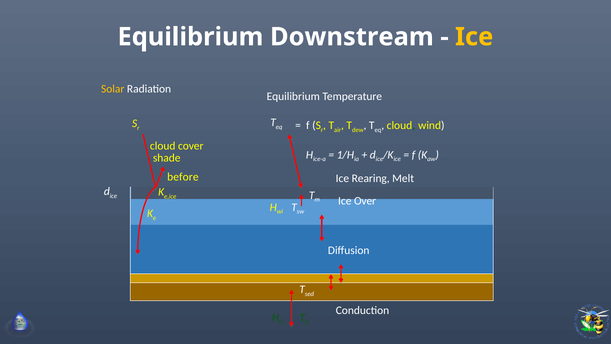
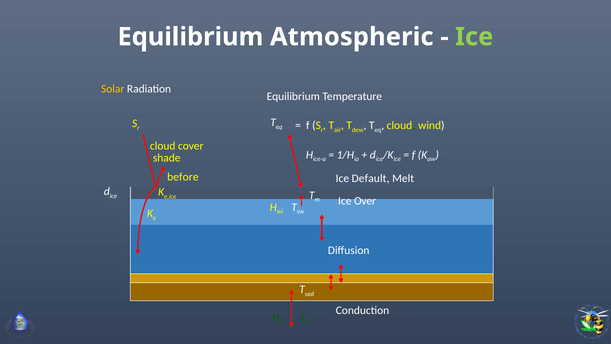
Downstream: Downstream -> Atmospheric (352, 37)
Ice colour: yellow -> light green (474, 37)
Rearing: Rearing -> Default (371, 178)
